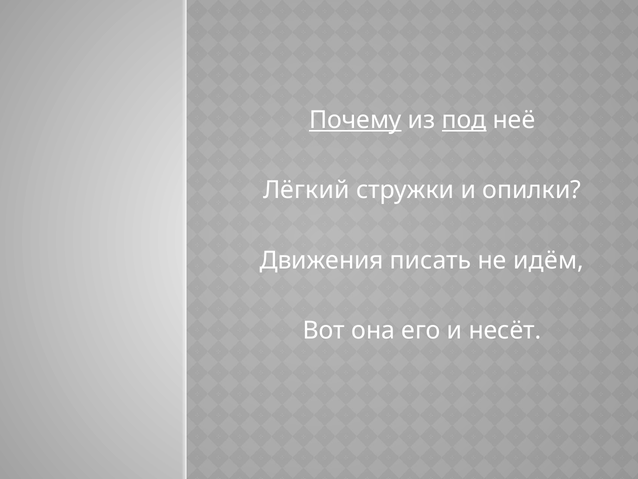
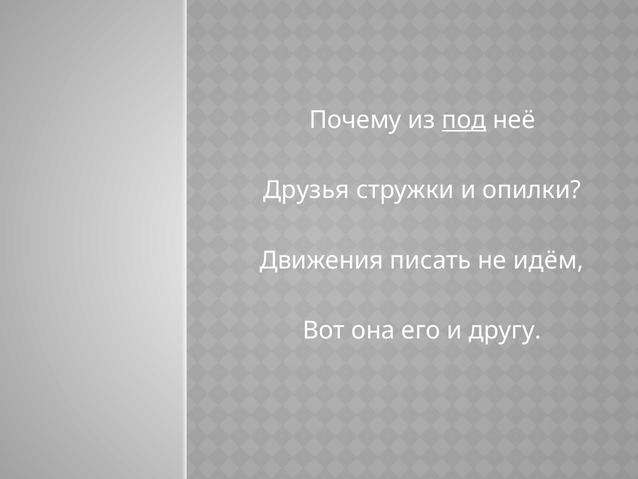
Почему underline: present -> none (355, 120)
Лёгкий: Лёгкий -> Друзья (306, 190)
несёт: несёт -> другу (505, 330)
